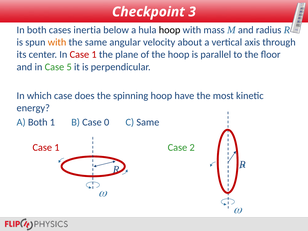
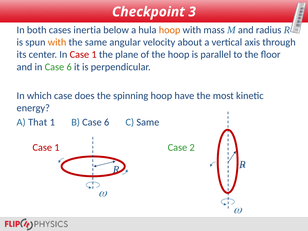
hoop colour: black -> orange (170, 30)
in Case 5: 5 -> 6 (69, 67)
A Both: Both -> That (38, 122)
B Case 0: 0 -> 6 (107, 122)
